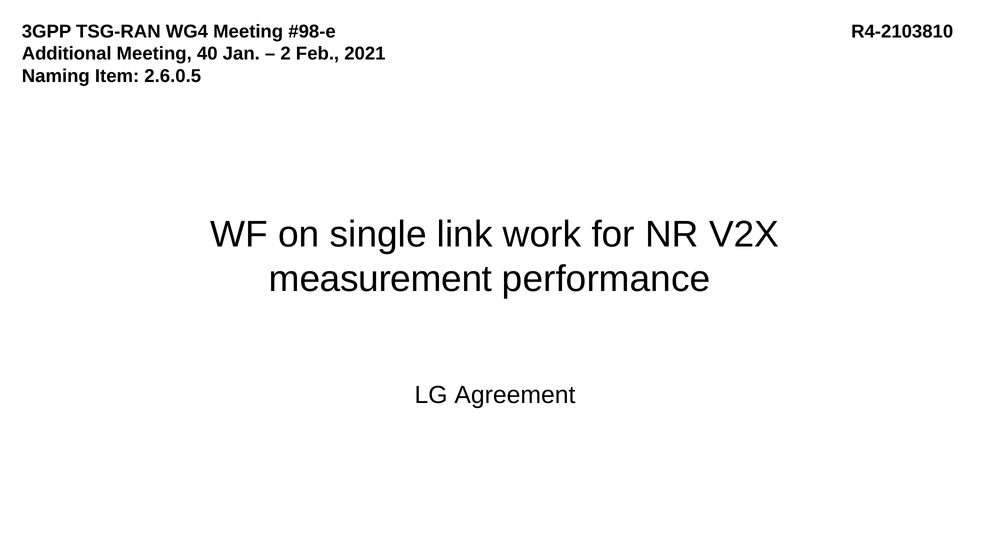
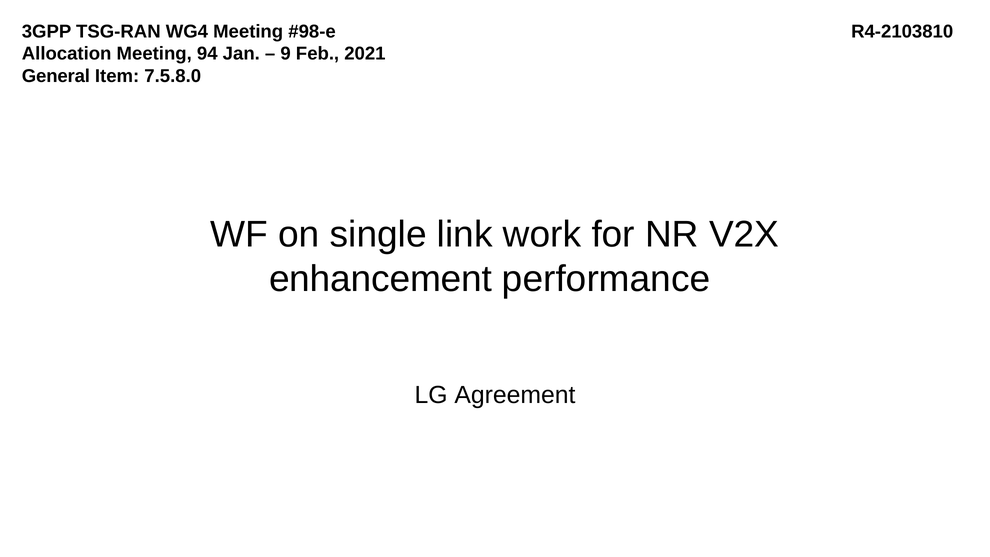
Additional: Additional -> Allocation (67, 54)
40: 40 -> 94 (207, 54)
2: 2 -> 9 (286, 54)
Naming: Naming -> General (56, 76)
2.6.0.5: 2.6.0.5 -> 7.5.8.0 (173, 76)
measurement: measurement -> enhancement (380, 279)
